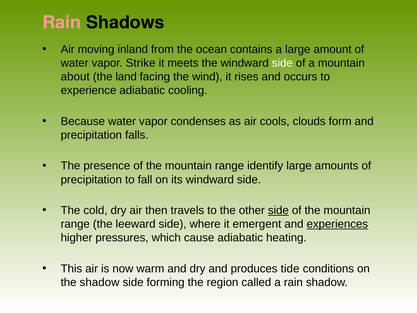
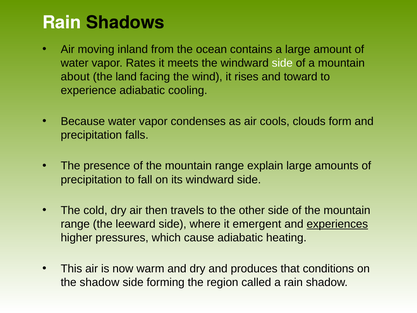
Rain colour: pink -> white (62, 23)
Strike: Strike -> Rates (141, 63)
occurs: occurs -> toward (301, 77)
identify: identify -> explain (265, 166)
side underline: present -> none (278, 210)
tide: tide -> that (290, 268)
